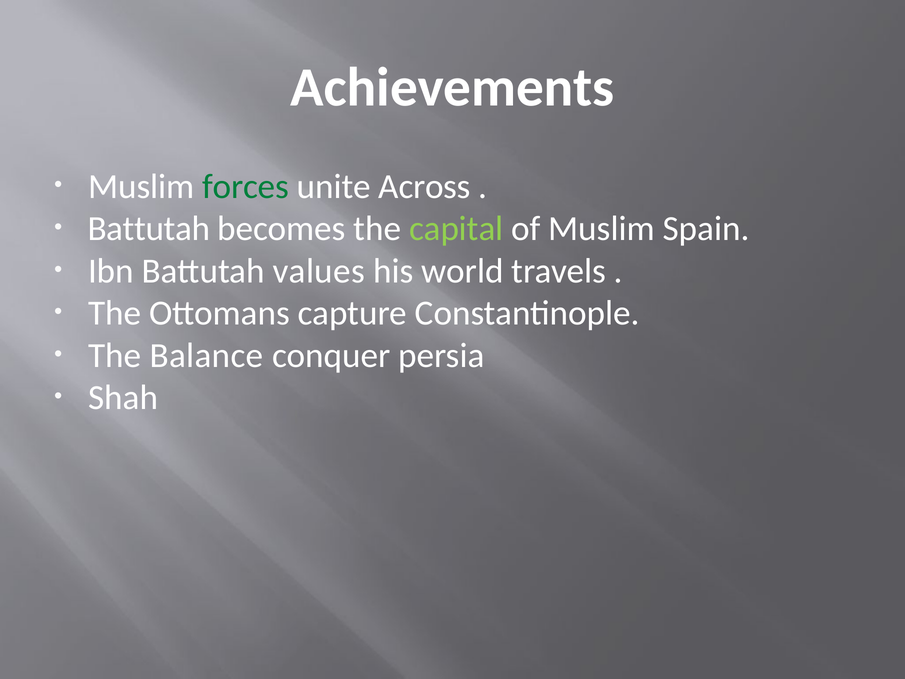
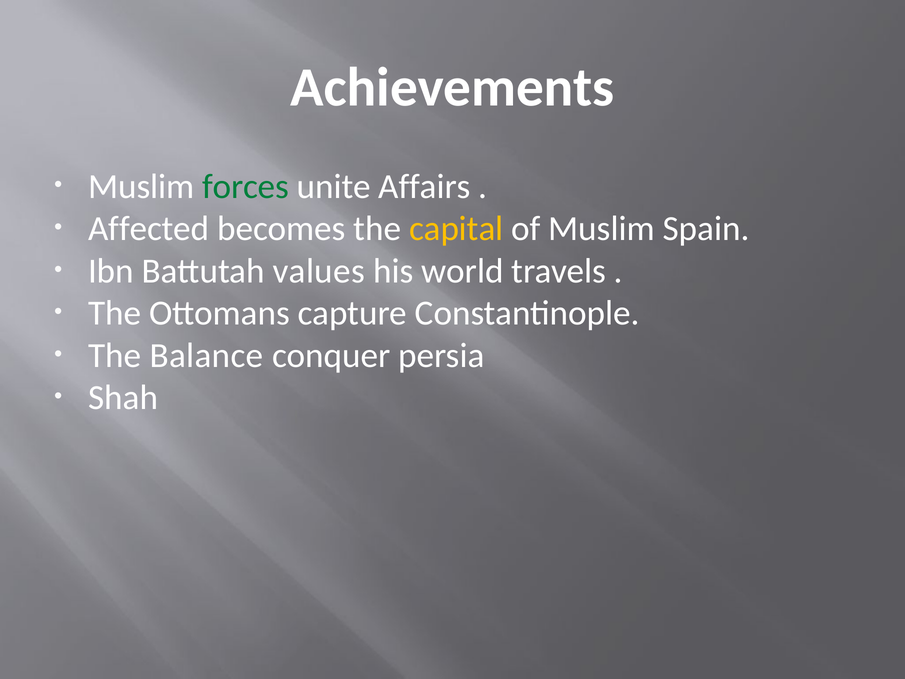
Across: Across -> Affairs (425, 186)
Battutah: Battutah -> Affected (149, 229)
capital colour: light green -> yellow (456, 229)
